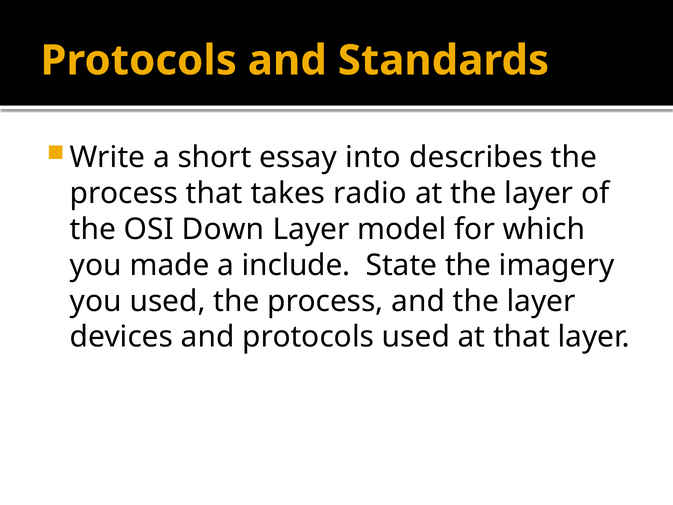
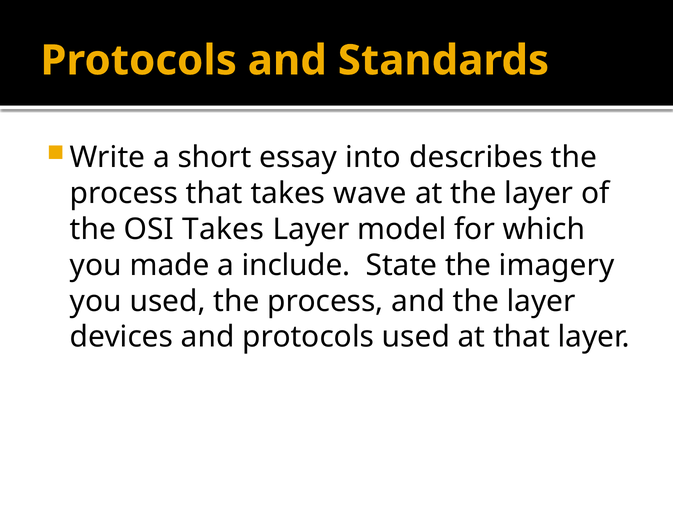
radio: radio -> wave (370, 193)
OSI Down: Down -> Takes (223, 229)
